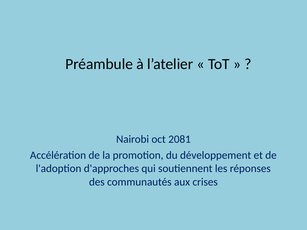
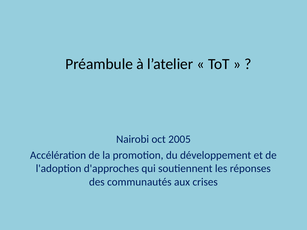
2081: 2081 -> 2005 (180, 139)
